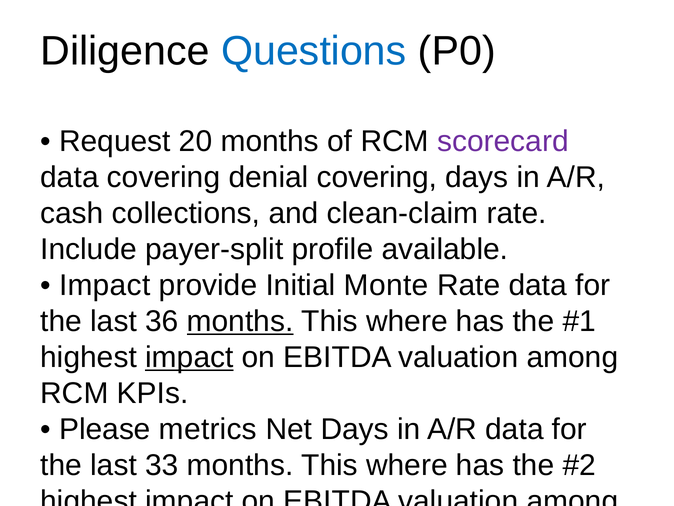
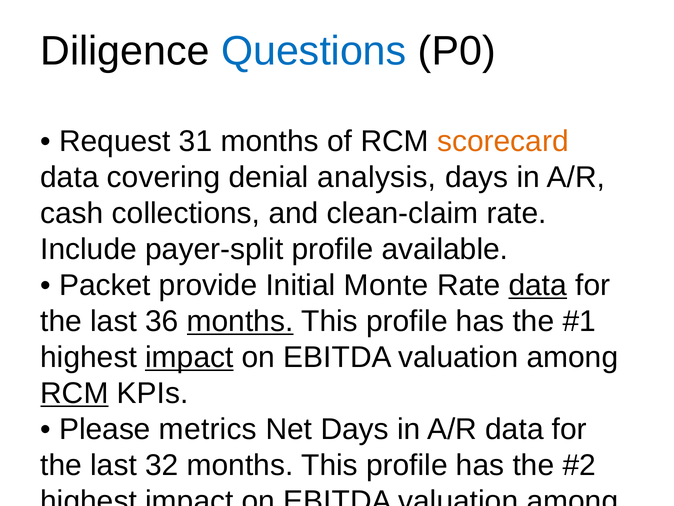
20: 20 -> 31 (196, 141)
scorecard colour: purple -> orange (503, 141)
denial covering: covering -> analysis (377, 177)
Impact: Impact -> Packet (105, 285)
data underline: none -> present (538, 285)
where: where -> profile (407, 321)
RCM underline: none -> present (74, 393)
33: 33 -> 32 (162, 465)
where: where -> profile (407, 465)
